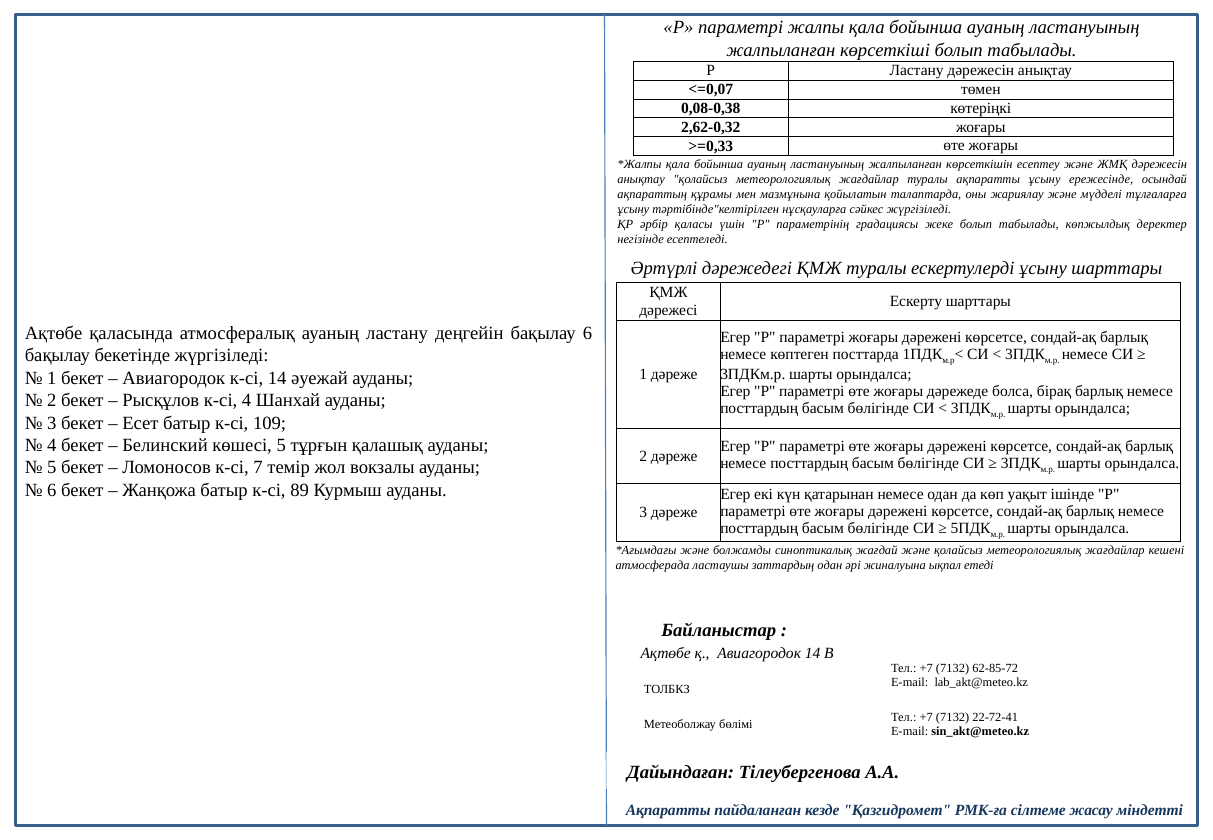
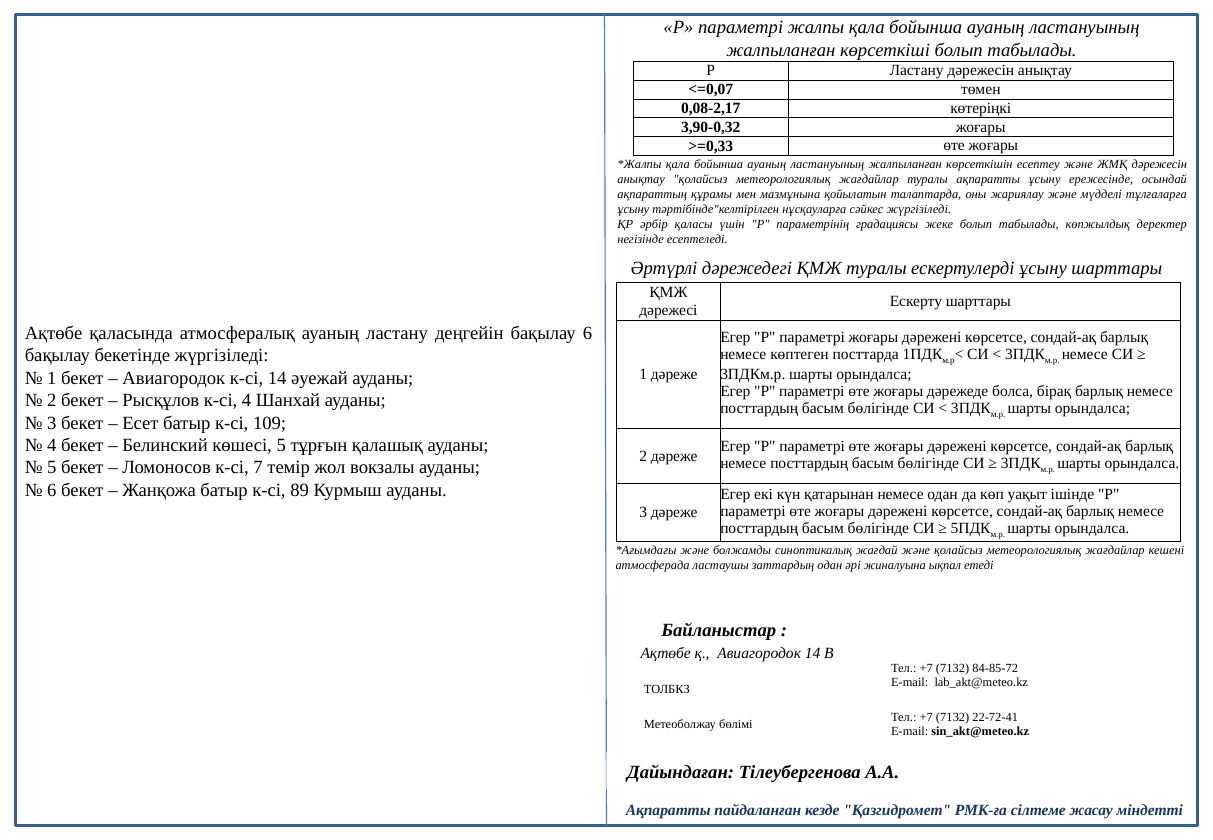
0,08-0,38: 0,08-0,38 -> 0,08-2,17 (711, 108)
2,62-0,32: 2,62-0,32 -> 3,90-0,32 (711, 127)
62-85-72: 62-85-72 -> 84-85-72 (995, 669)
